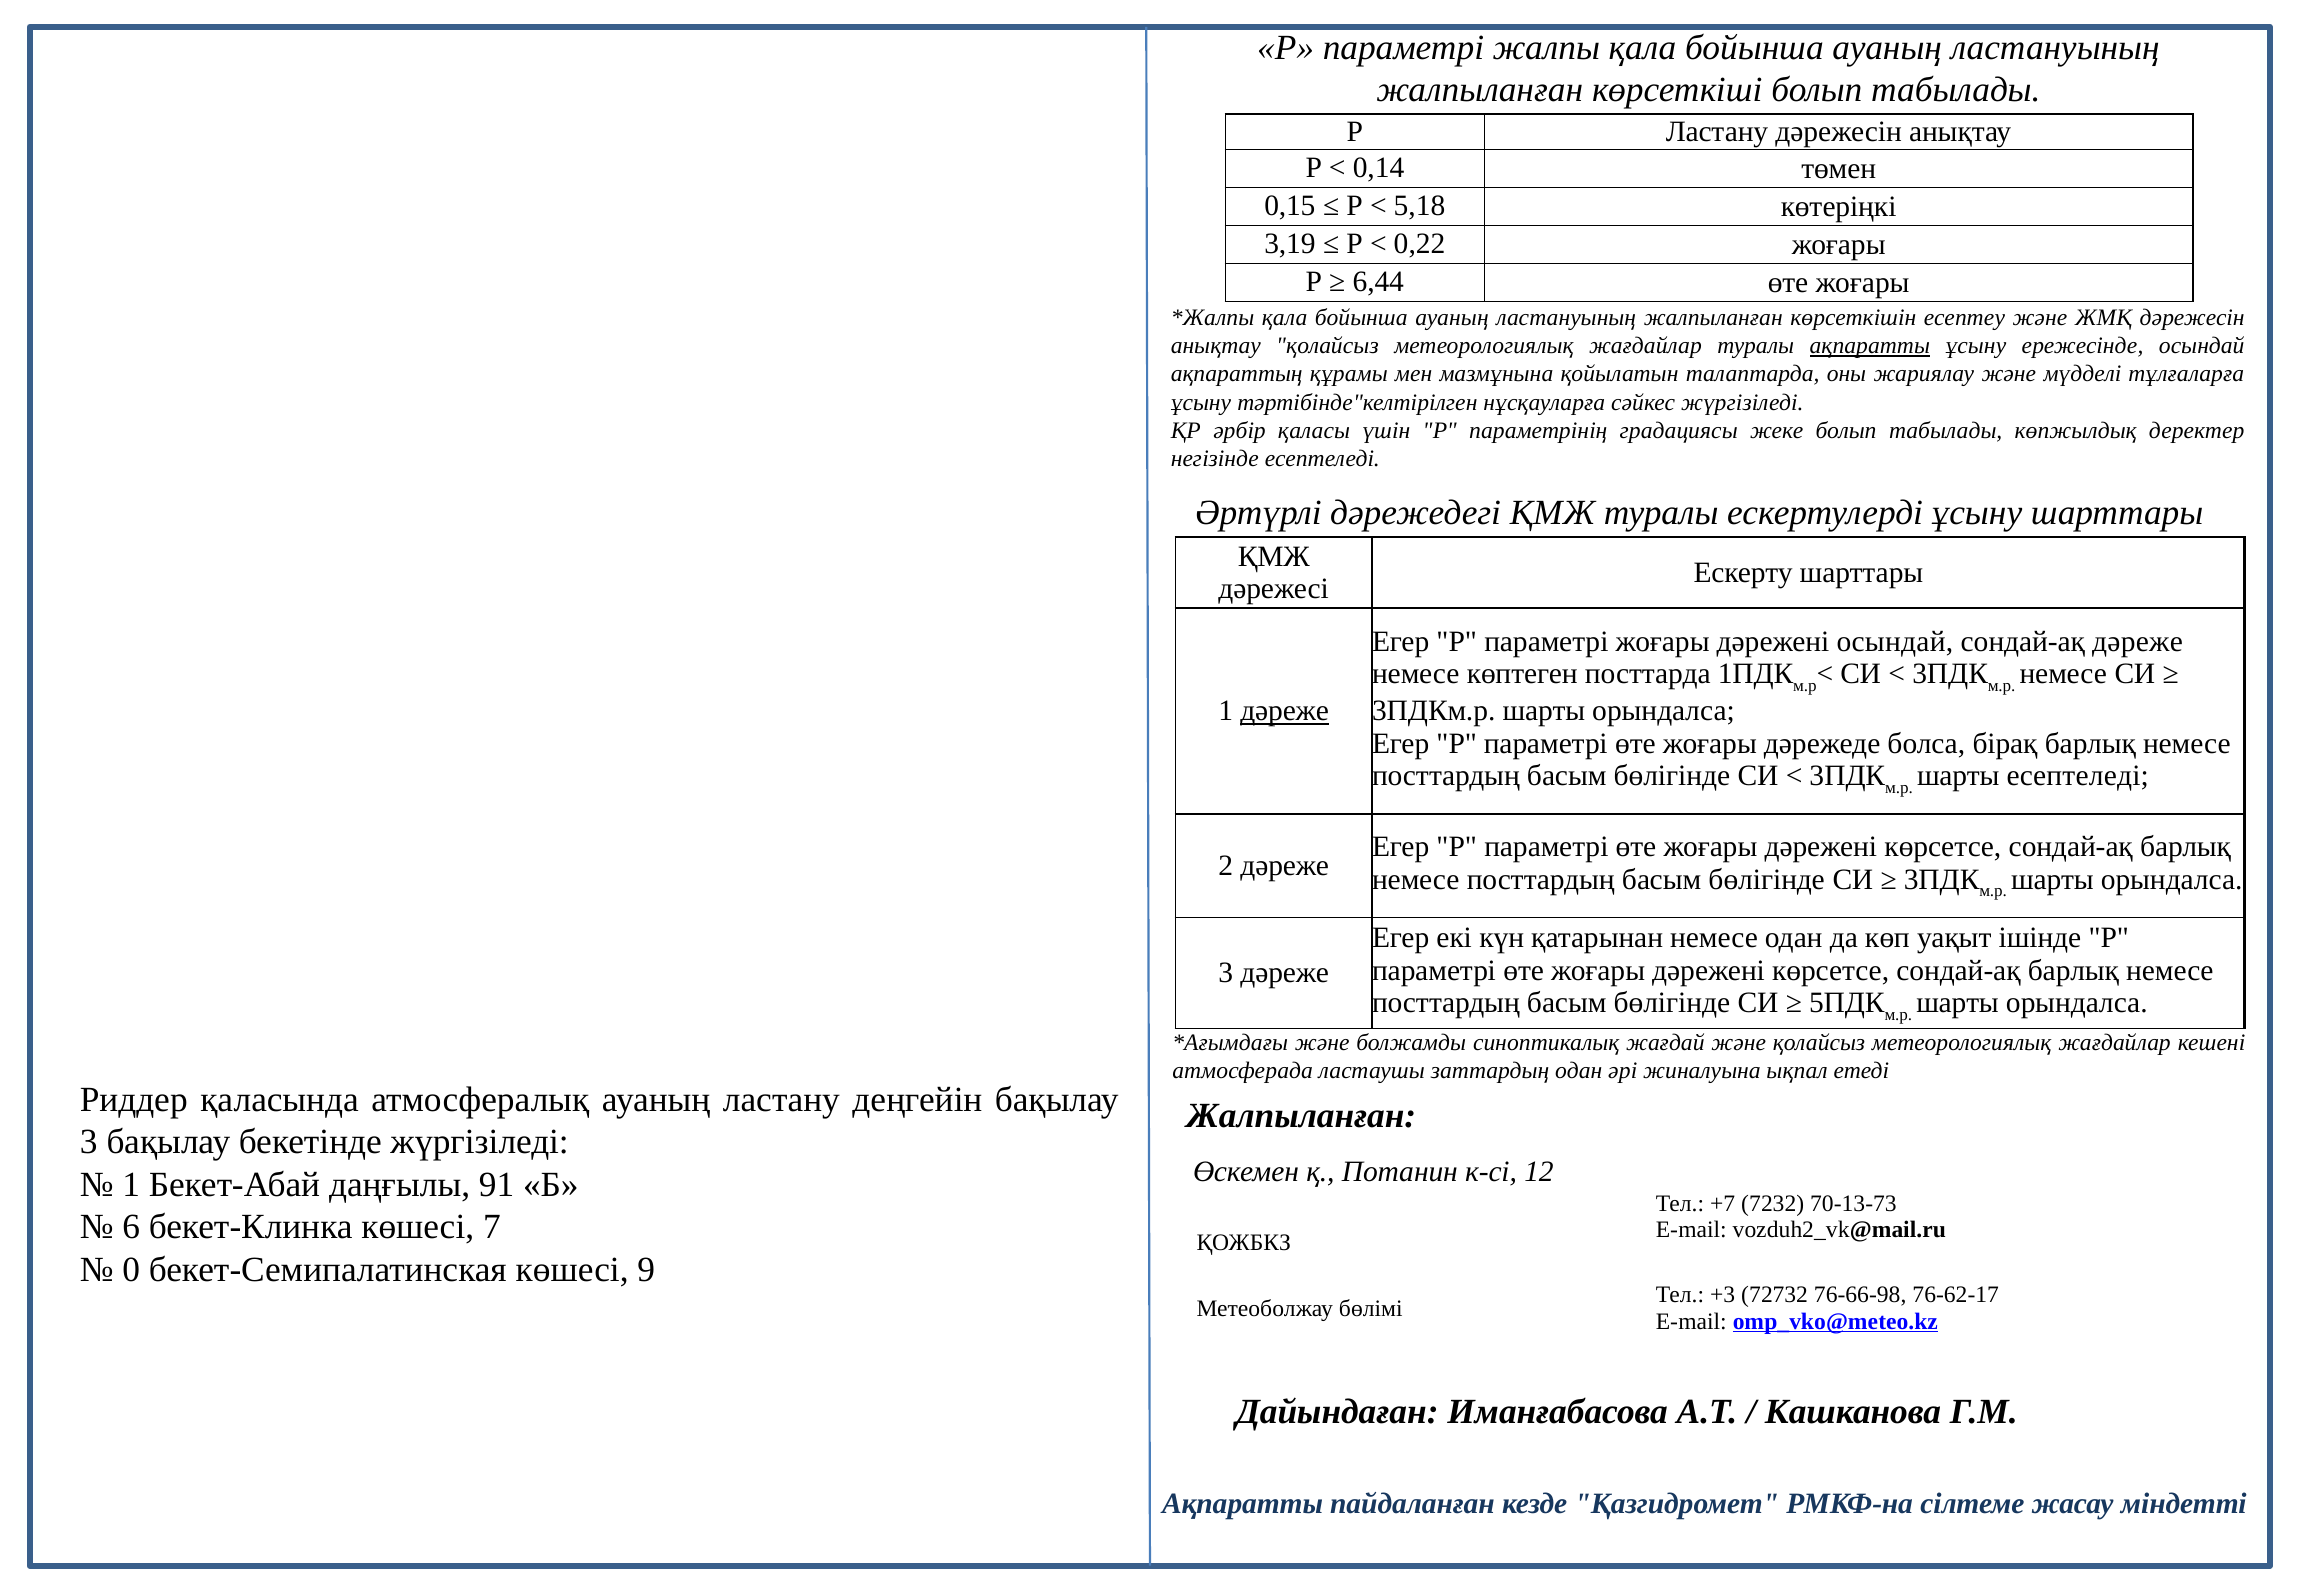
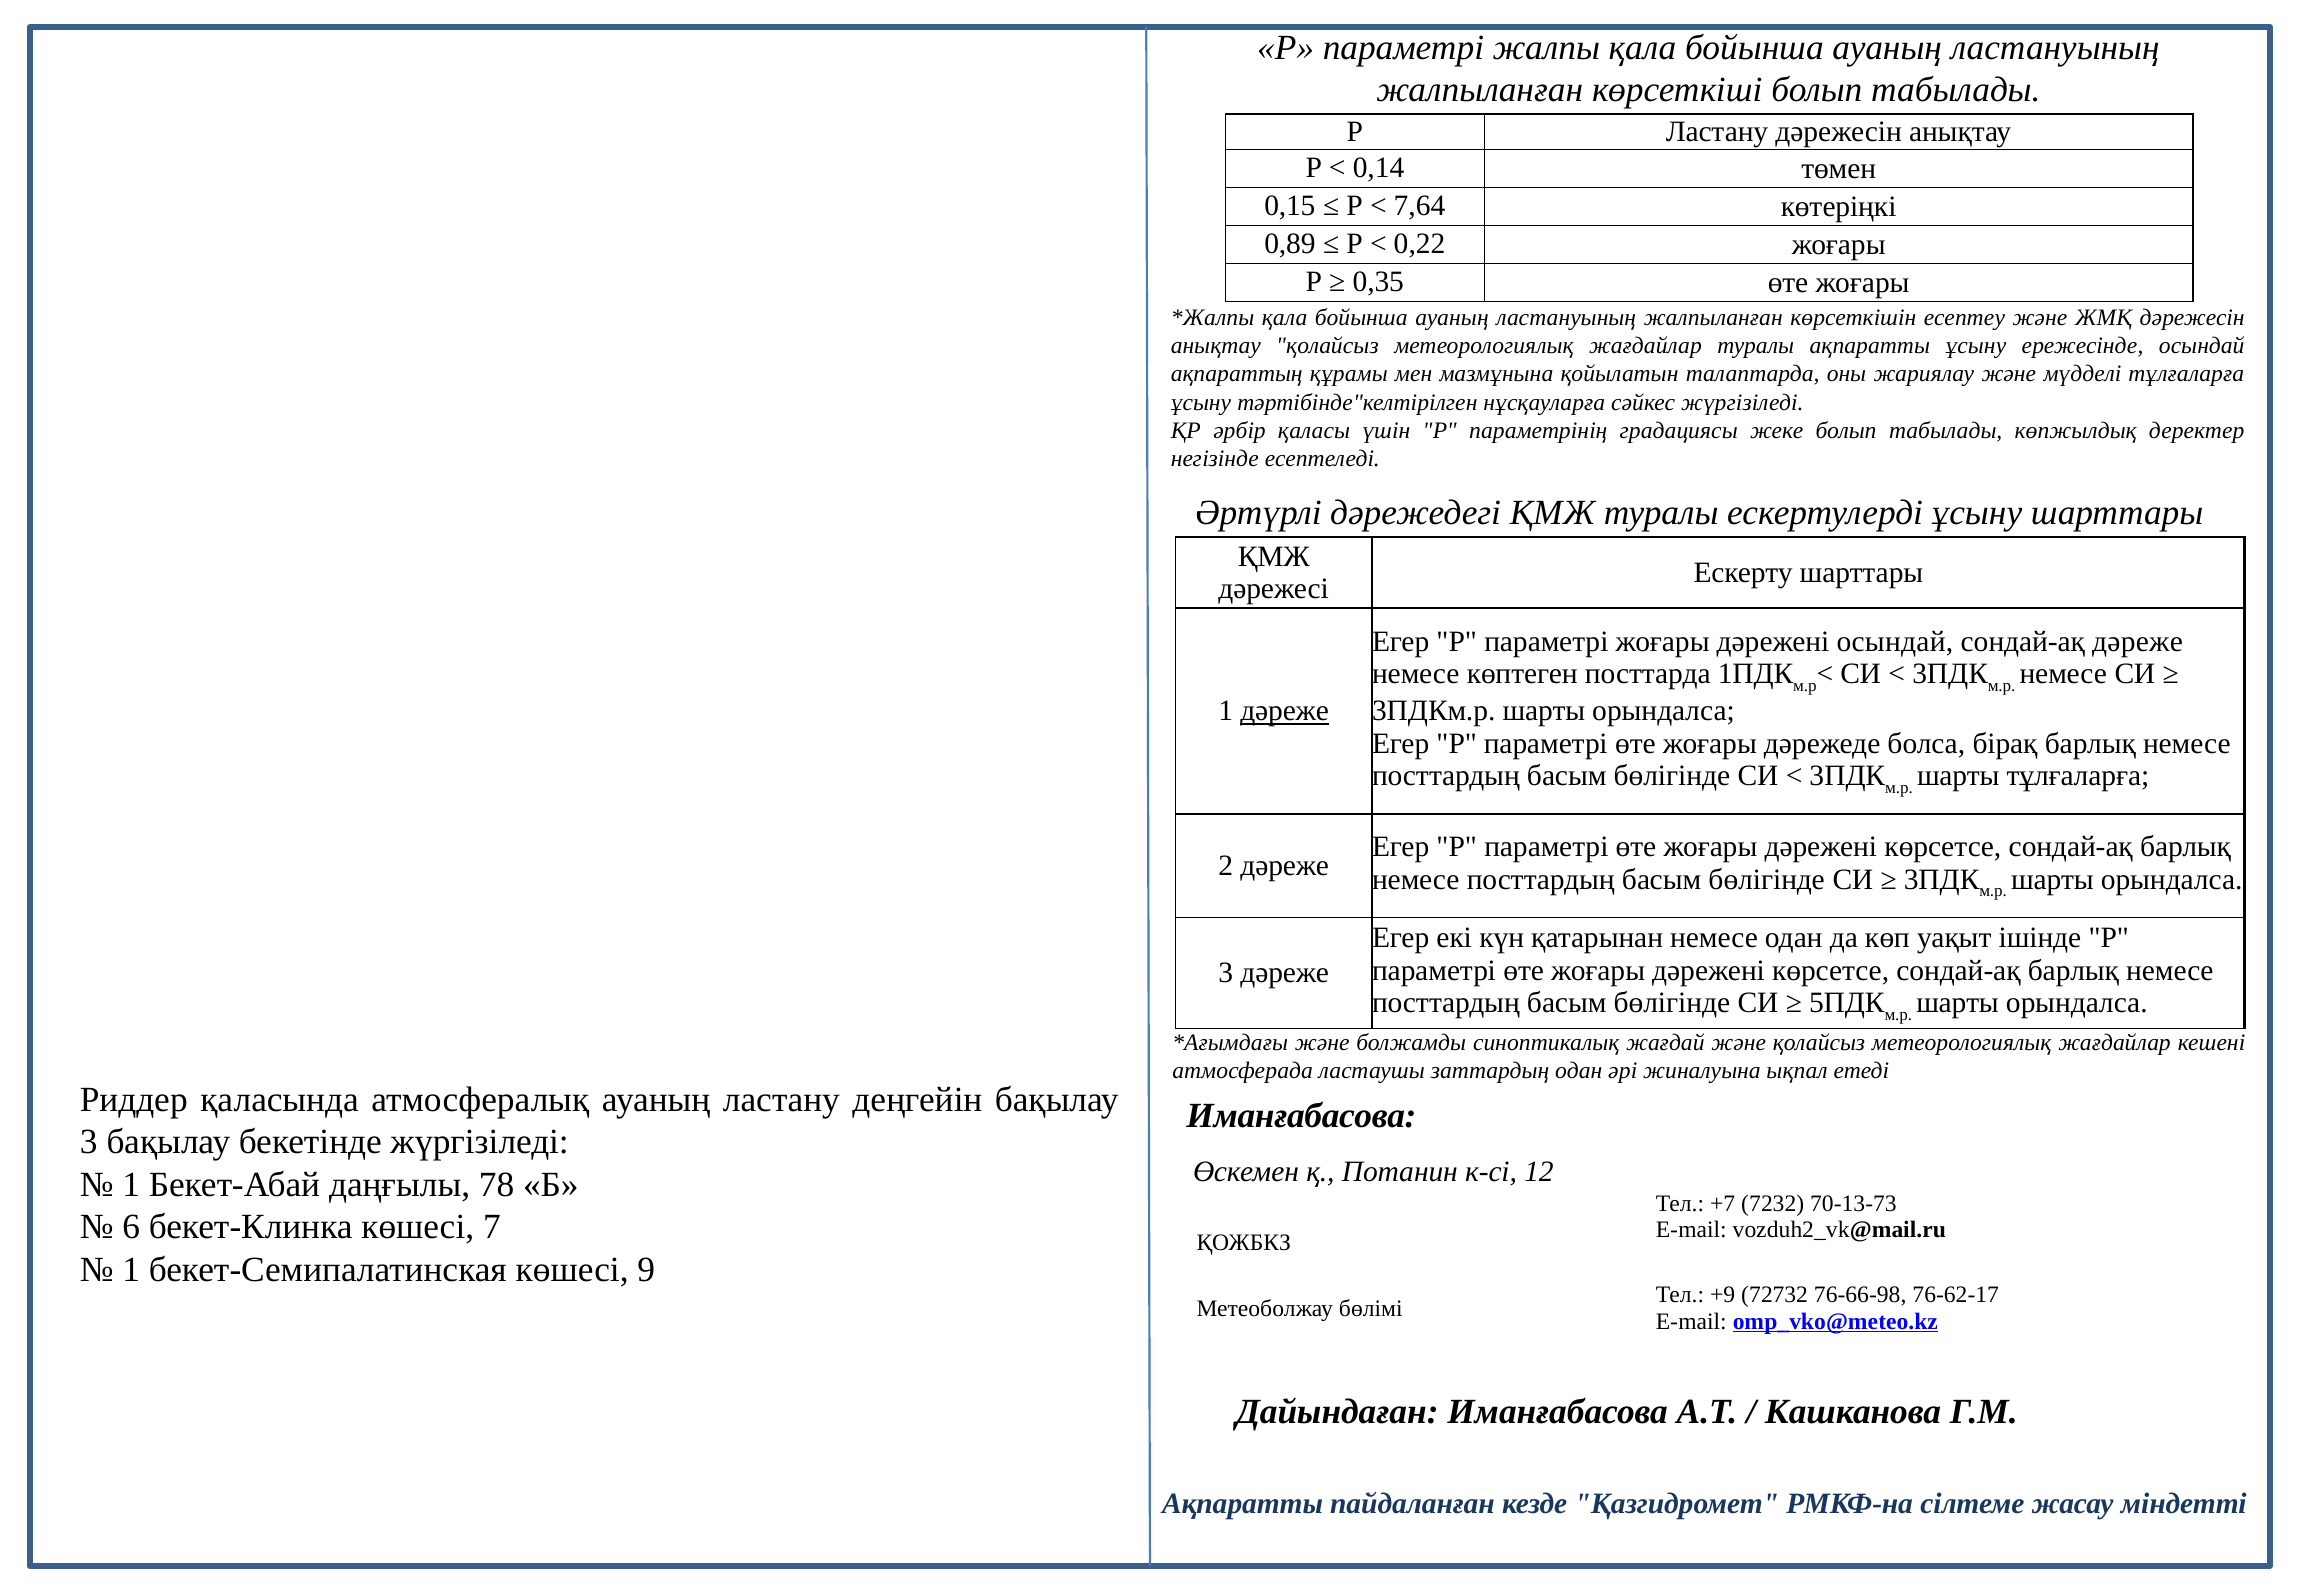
5,18: 5,18 -> 7,64 (1419, 206)
3,19: 3,19 -> 0,89 (1290, 244)
6,44: 6,44 -> 0,35 (1378, 282)
ақпаратты underline: present -> none (1870, 346)
шарты есептеледі: есептеледі -> тұлғаларға (2078, 776)
Жалпыланған: Жалпыланған -> Иманғабасова (1301, 1115)
91: 91 -> 78 (497, 1184)
0: 0 -> 1 (131, 1269)
+3: +3 -> +9 (1723, 1295)
